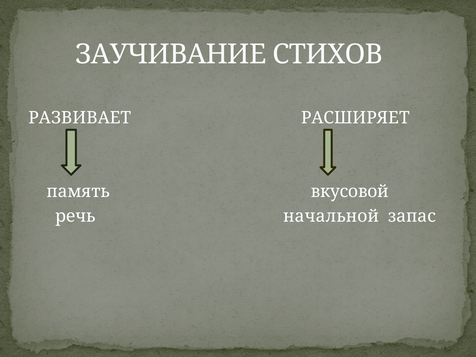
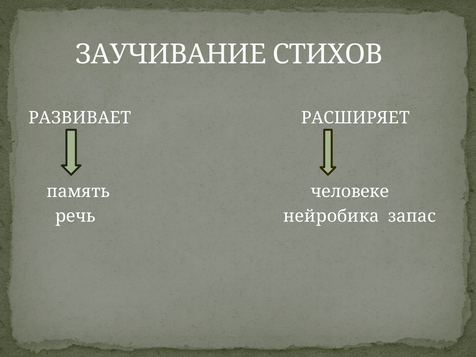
вкусовой: вкусовой -> человеке (350, 192)
начальной: начальной -> нейробика (331, 216)
